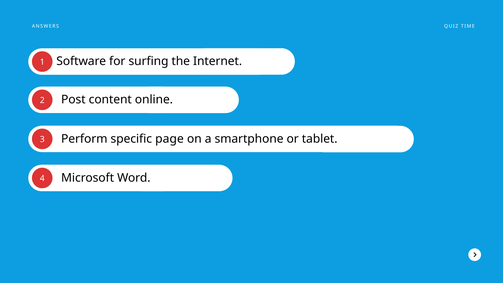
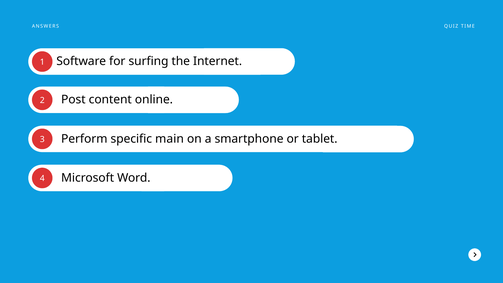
page: page -> main (169, 139)
